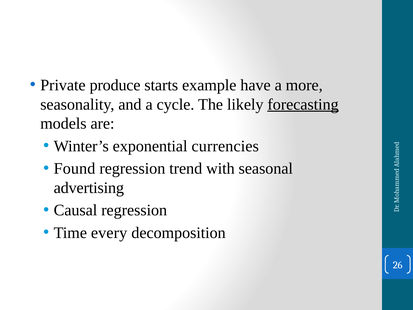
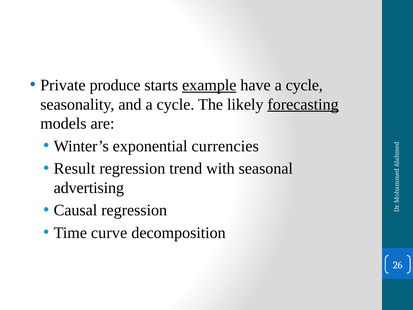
example underline: none -> present (209, 85)
have a more: more -> cycle (304, 85)
Found: Found -> Result (75, 168)
every: every -> curve (109, 233)
